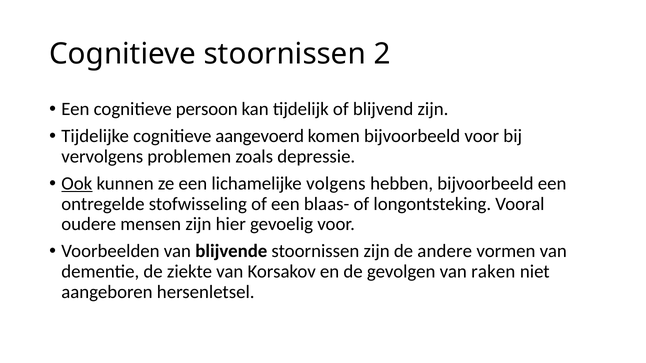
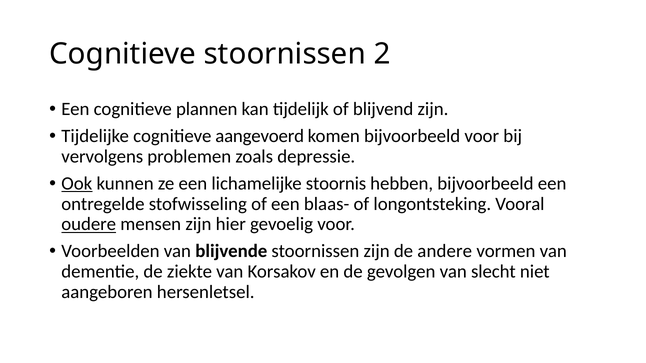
persoon: persoon -> plannen (207, 109)
volgens: volgens -> stoornis (336, 184)
oudere underline: none -> present (89, 224)
raken: raken -> slecht (493, 272)
